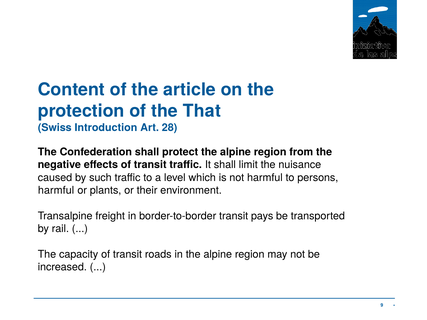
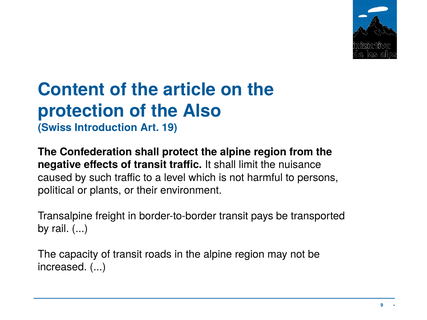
That: That -> Also (202, 111)
28: 28 -> 19 (170, 128)
harmful: harmful -> political (56, 190)
